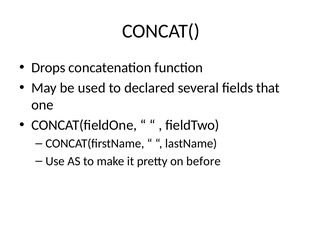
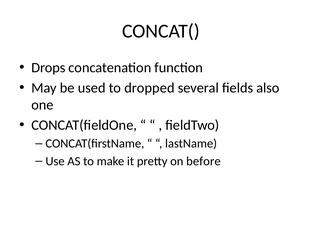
declared: declared -> dropped (149, 88)
that: that -> also (268, 88)
